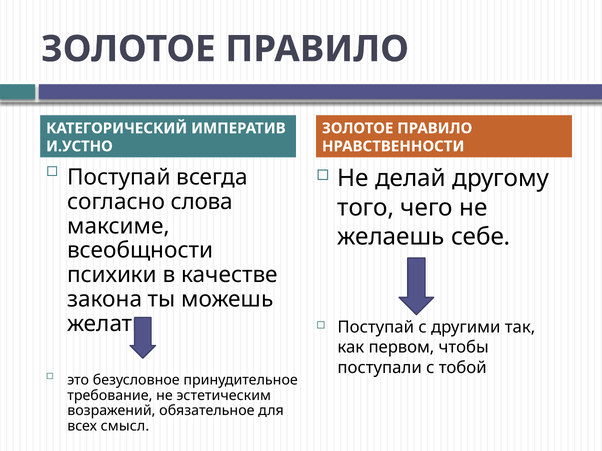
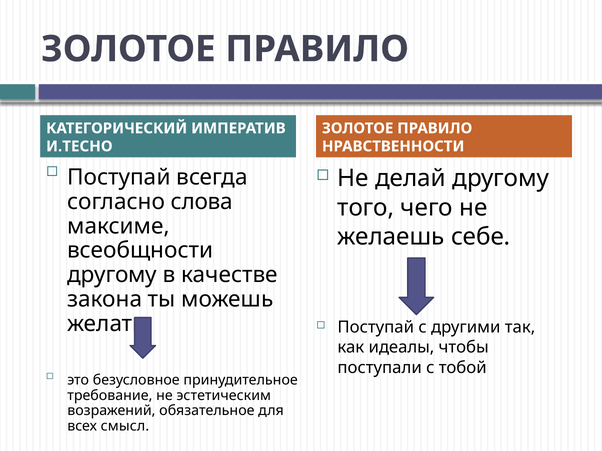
И.УСТНО: И.УСТНО -> И.ТЕСНО (79, 147)
психики: психики -> другому (112, 275)
первом: первом -> идеалы (401, 348)
